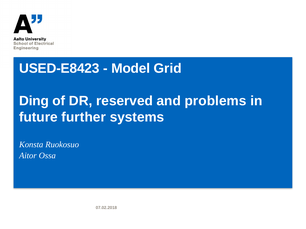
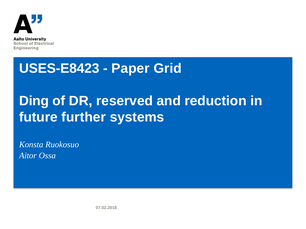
USED-E8423: USED-E8423 -> USES-E8423 (59, 68)
Model: Model -> Paper (131, 68)
problems: problems -> reduction (216, 101)
